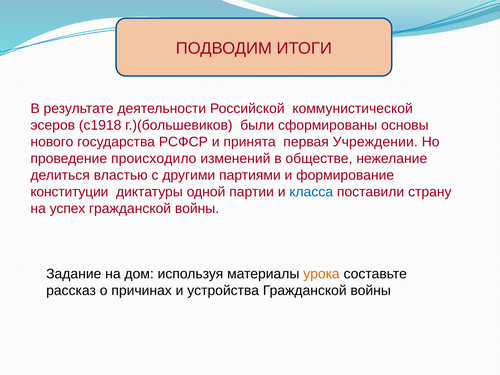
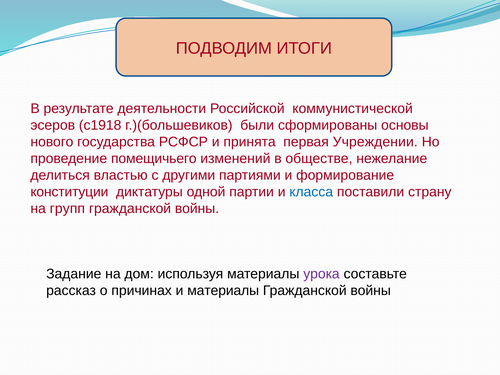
происходило: происходило -> помещичьего (154, 159)
успех: успех -> групп (67, 209)
урока colour: orange -> purple (321, 274)
и устройства: устройства -> материалы (223, 291)
